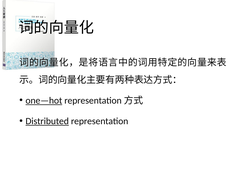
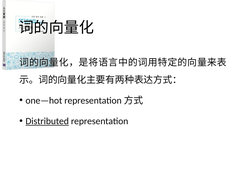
one—hot underline: present -> none (44, 100)
